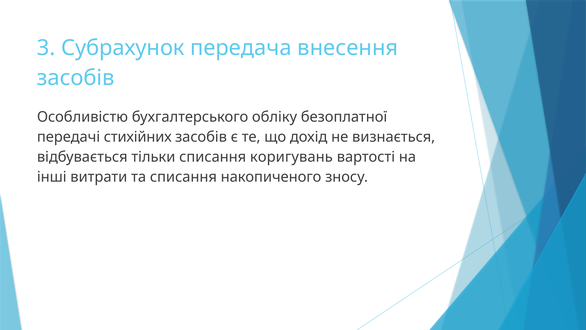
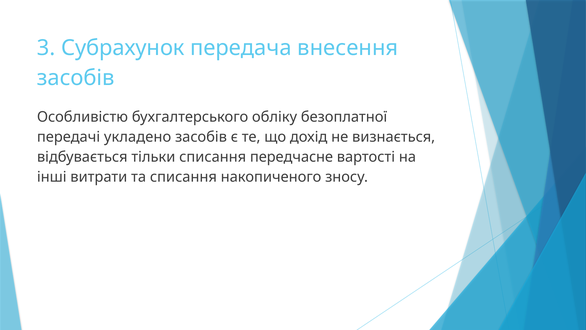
стихійних: стихійних -> укладено (138, 137)
коригувань: коригувань -> передчacне (291, 157)
